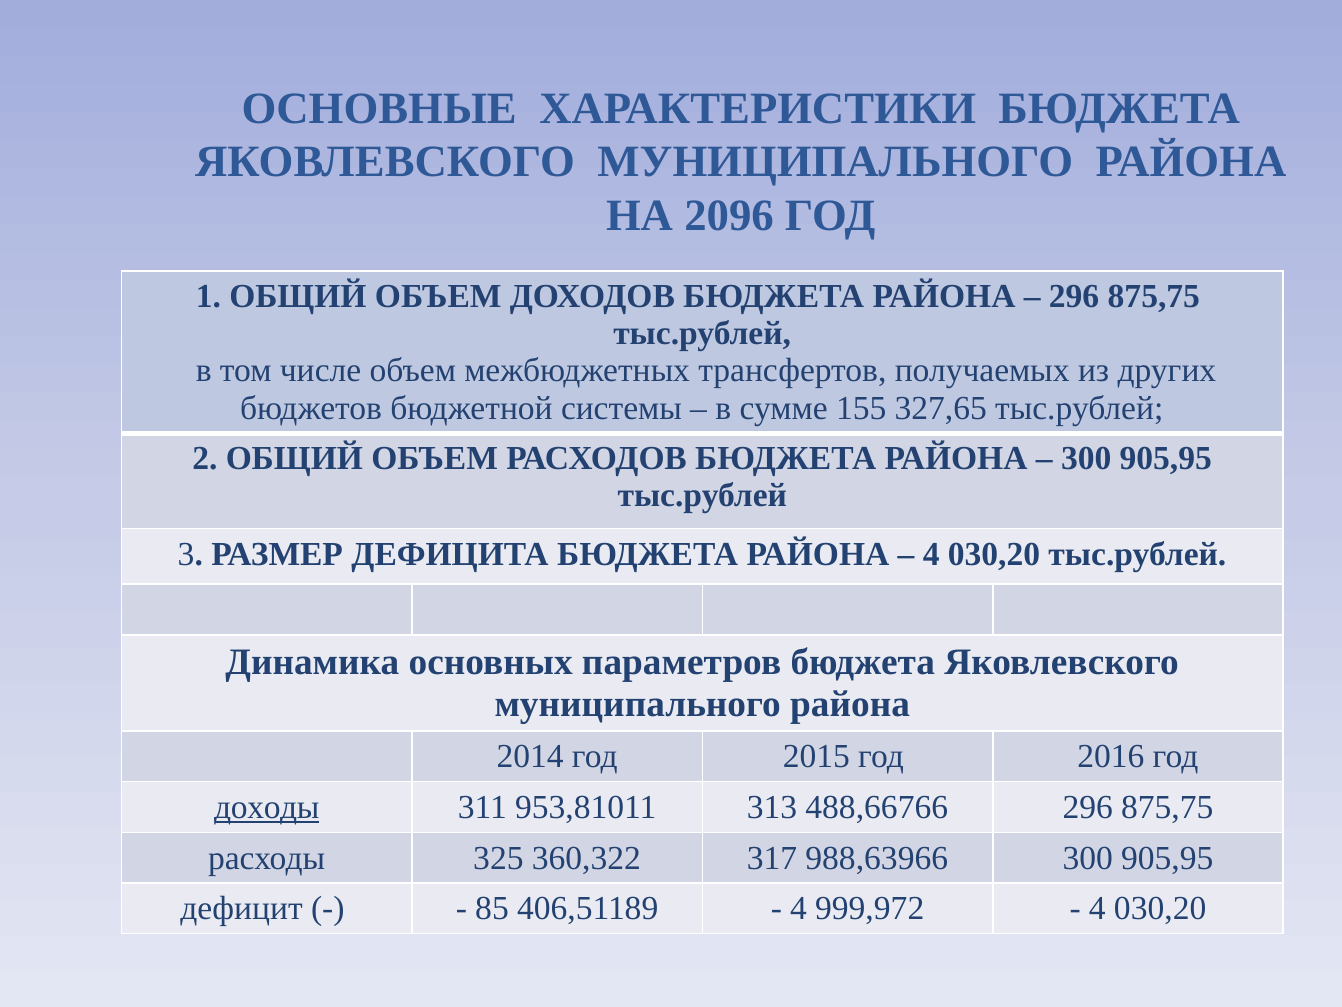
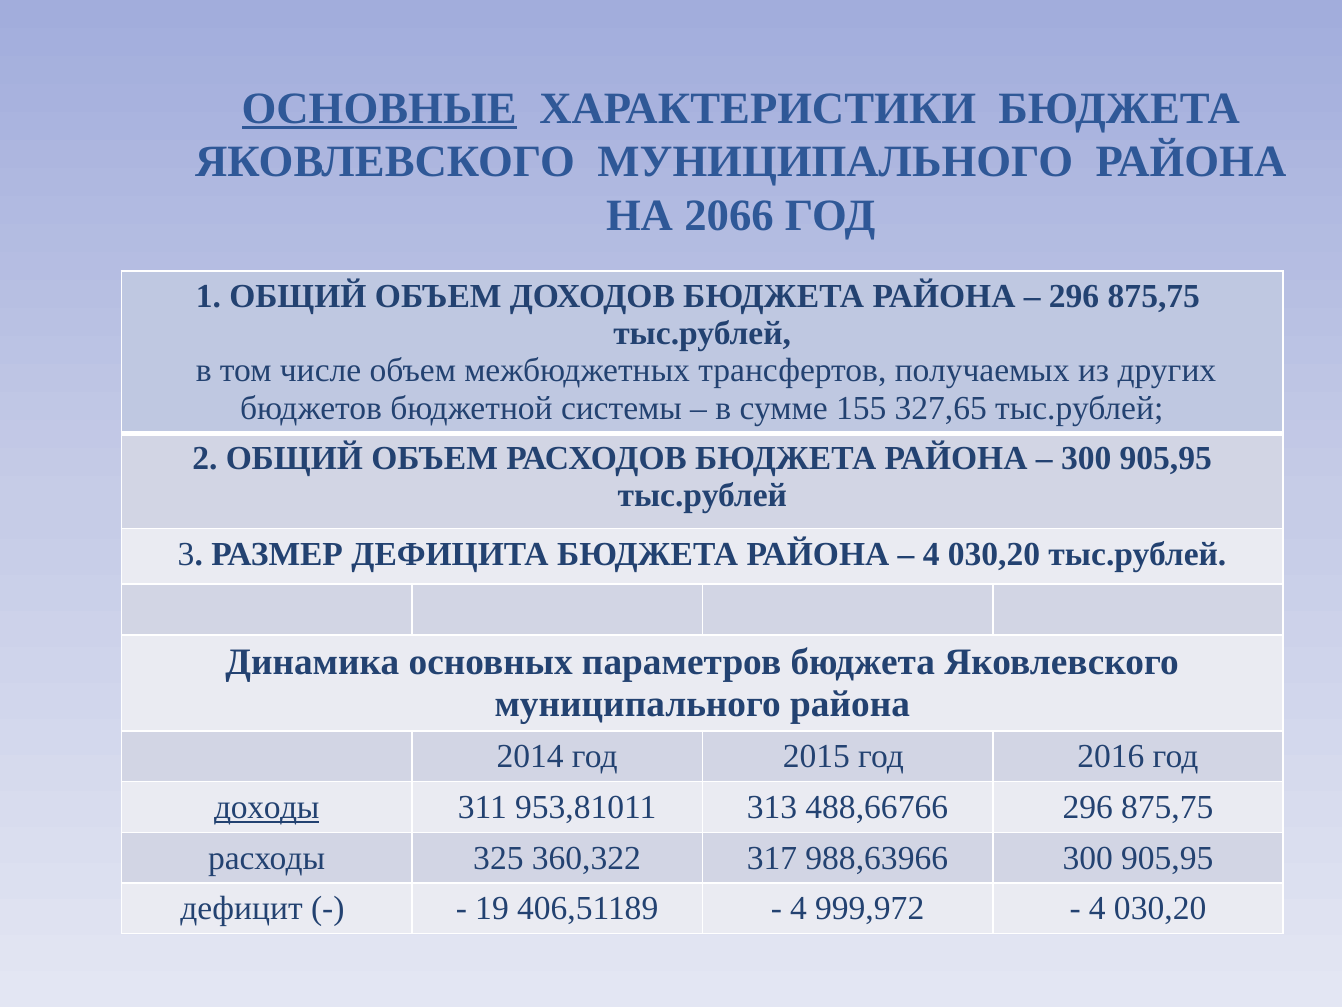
ОСНОВНЫЕ underline: none -> present (379, 108)
2096: 2096 -> 2066 (729, 216)
85: 85 -> 19 (492, 908)
